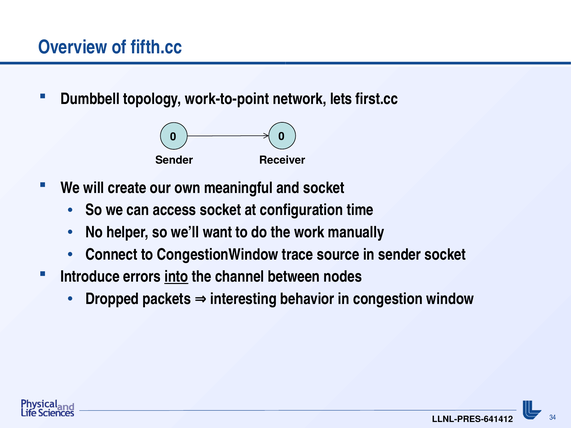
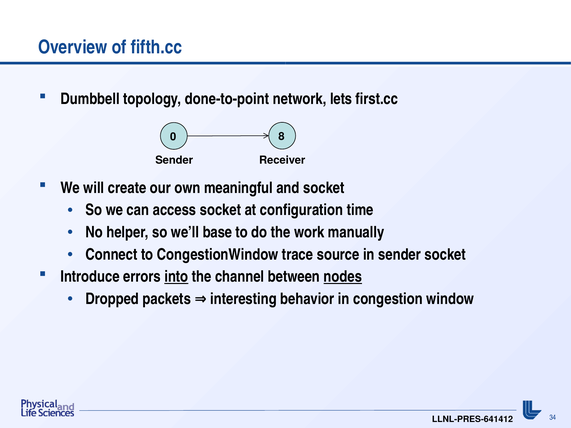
work-to-point: work-to-point -> done-to-point (227, 99)
0 0: 0 -> 8 (281, 137)
want: want -> base (217, 232)
nodes underline: none -> present (343, 277)
